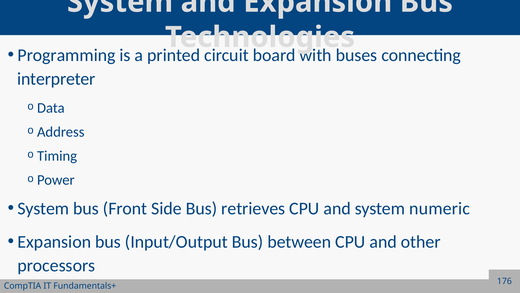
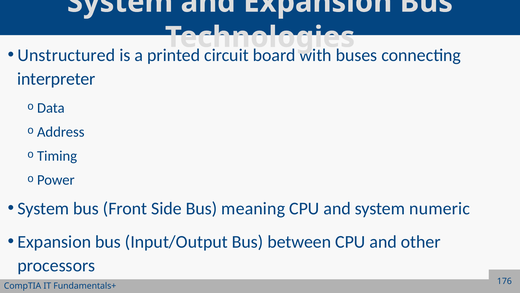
Programming: Programming -> Unstructured (66, 55)
retrieves: retrieves -> meaning (253, 208)
